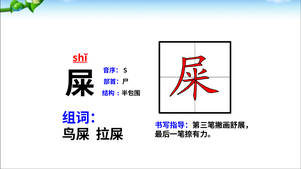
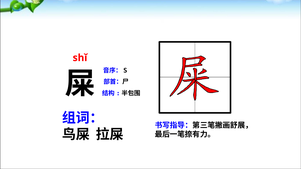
shǐ underline: present -> none (80, 58)
